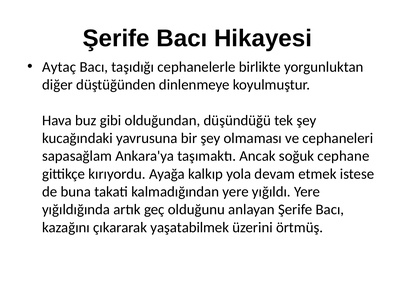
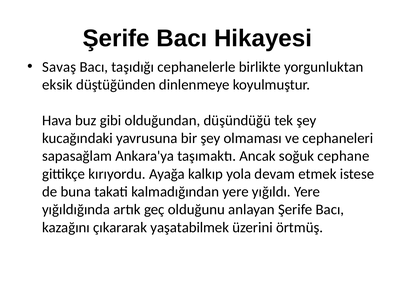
Aytaç: Aytaç -> Savaş (59, 67)
diğer: diğer -> eksik (57, 84)
